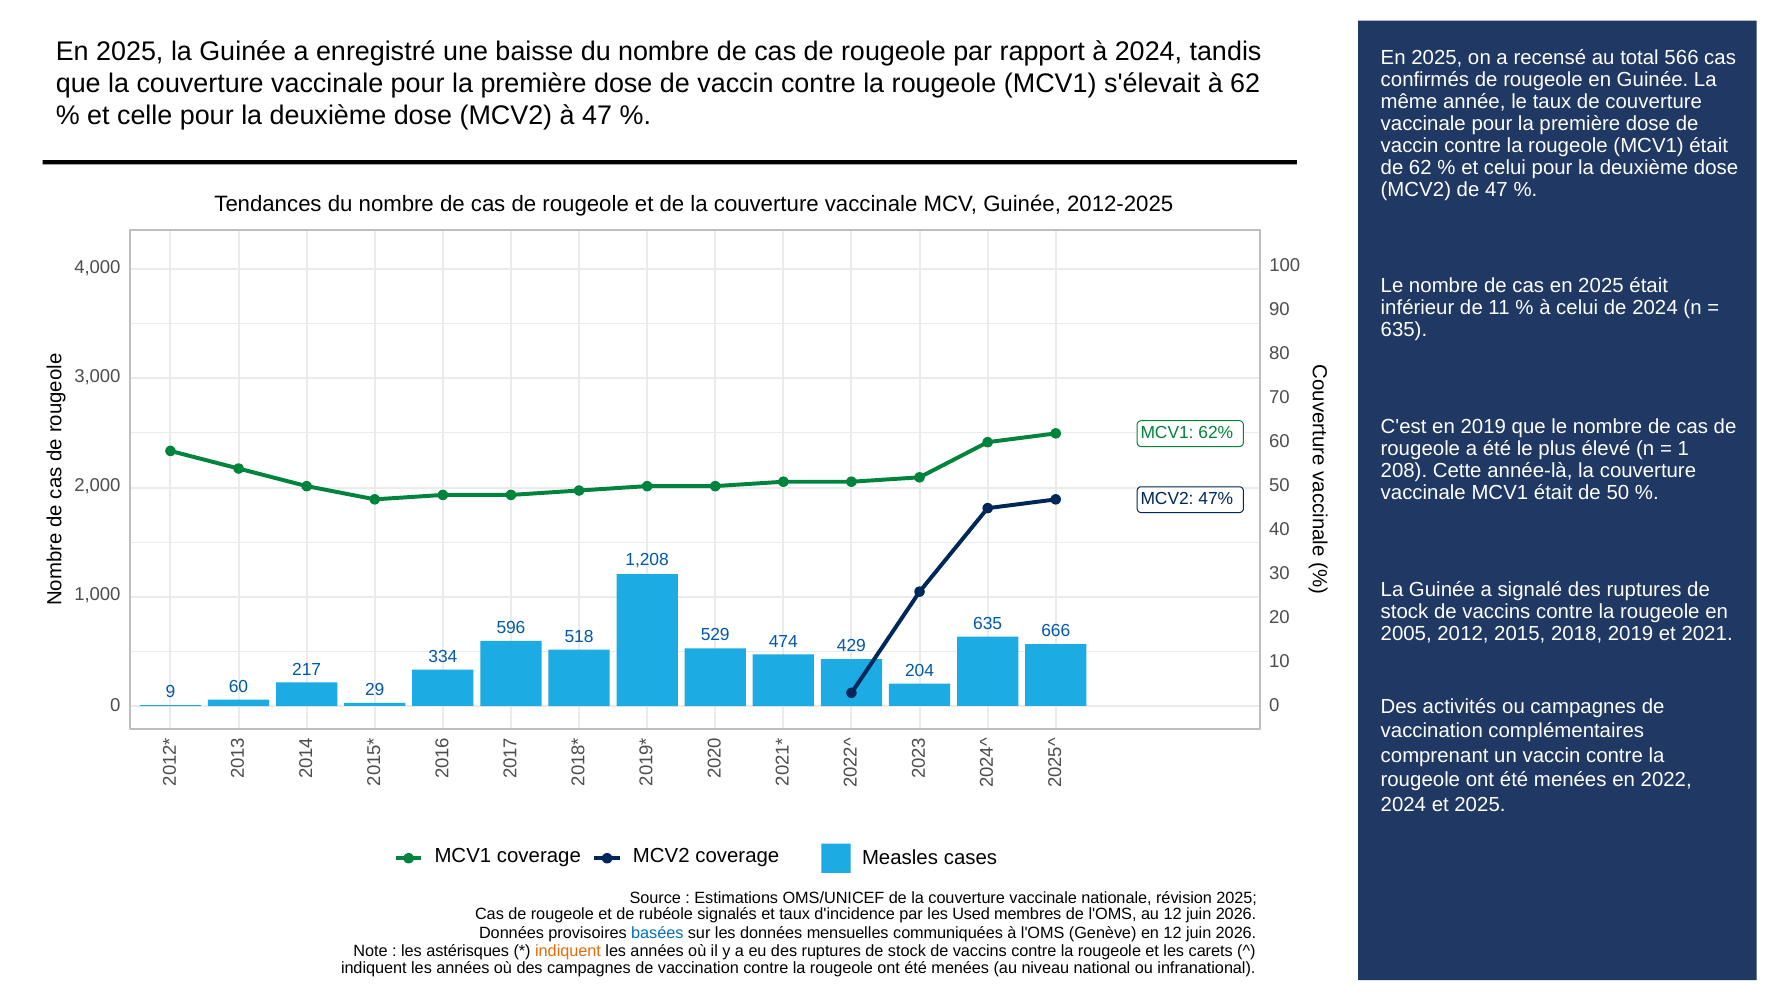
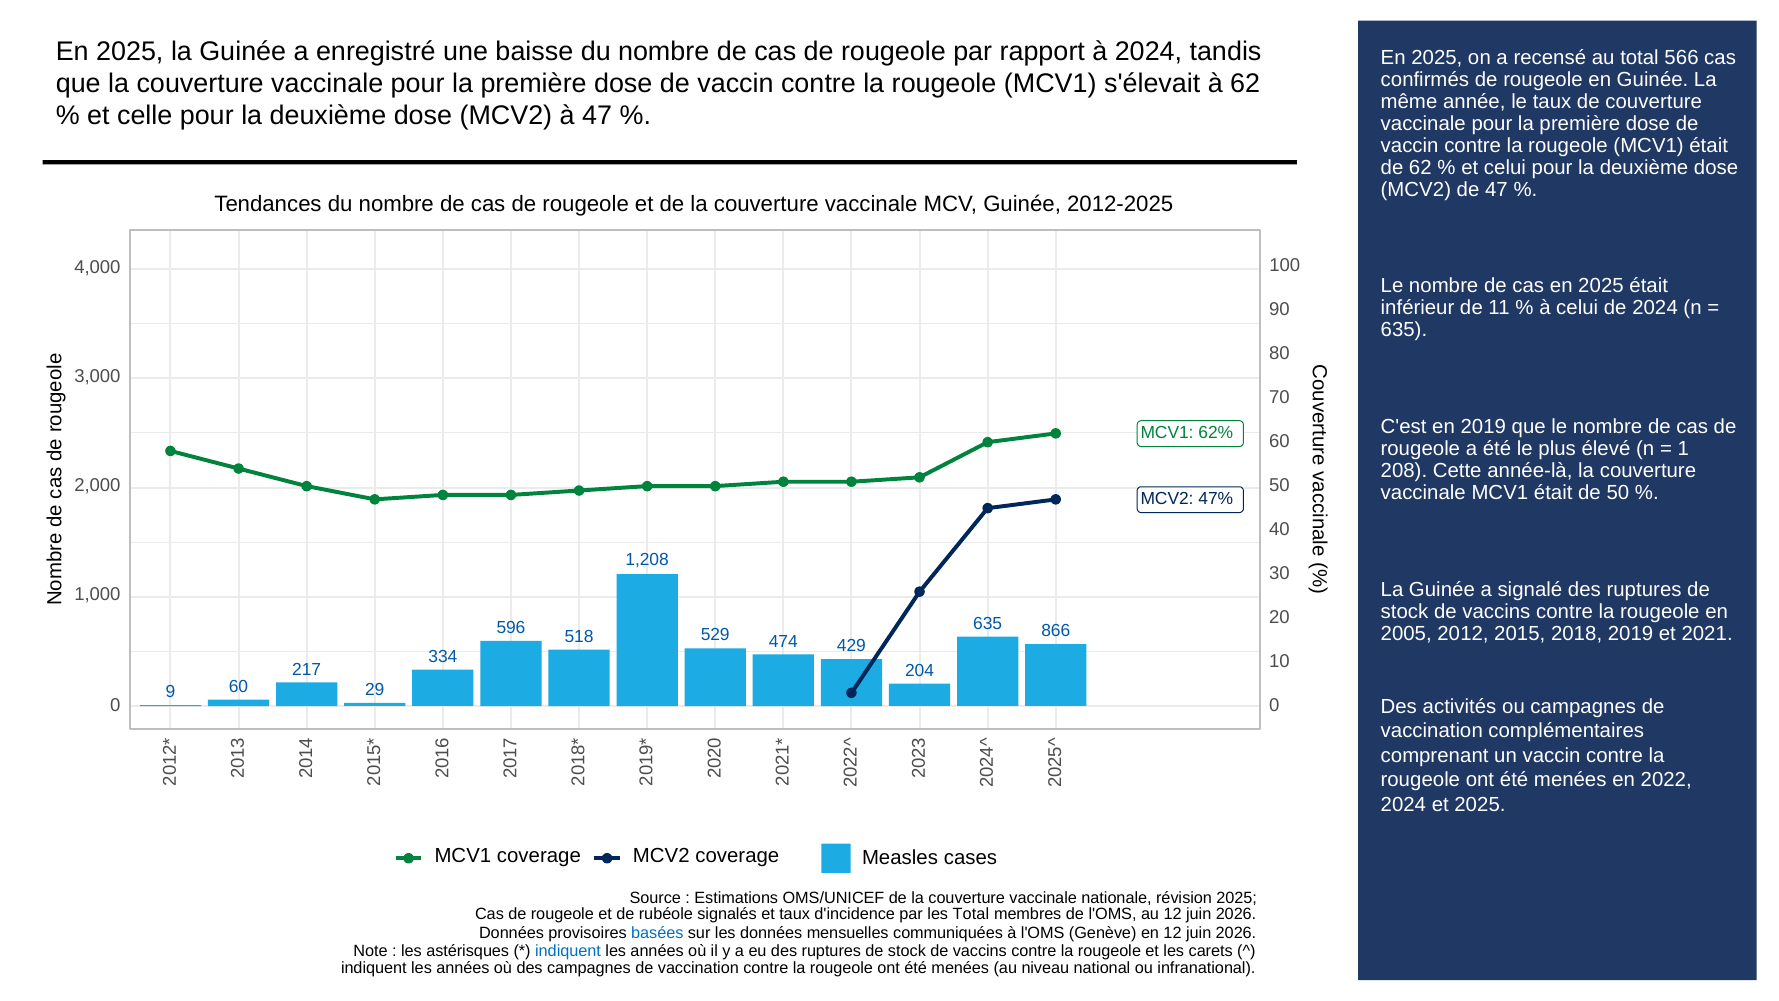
666: 666 -> 866 (1056, 631)
les Used: Used -> Total (971, 914)
indiquent colour: orange -> blue (568, 951)
